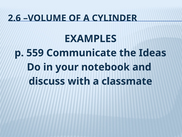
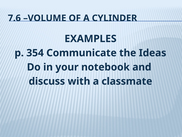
2.6: 2.6 -> 7.6 (14, 18)
559: 559 -> 354 (35, 53)
